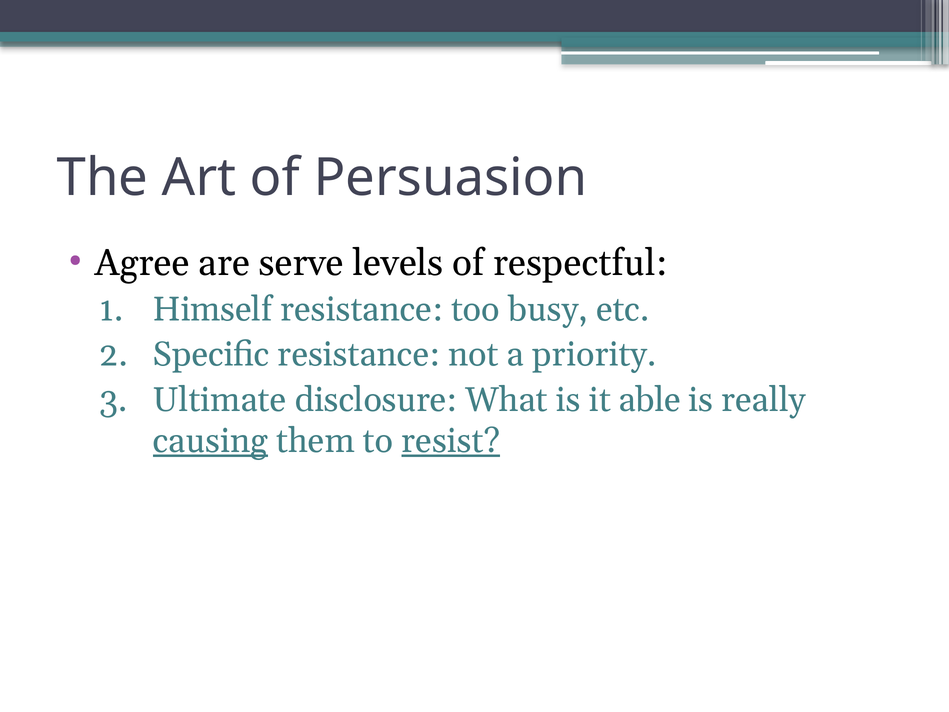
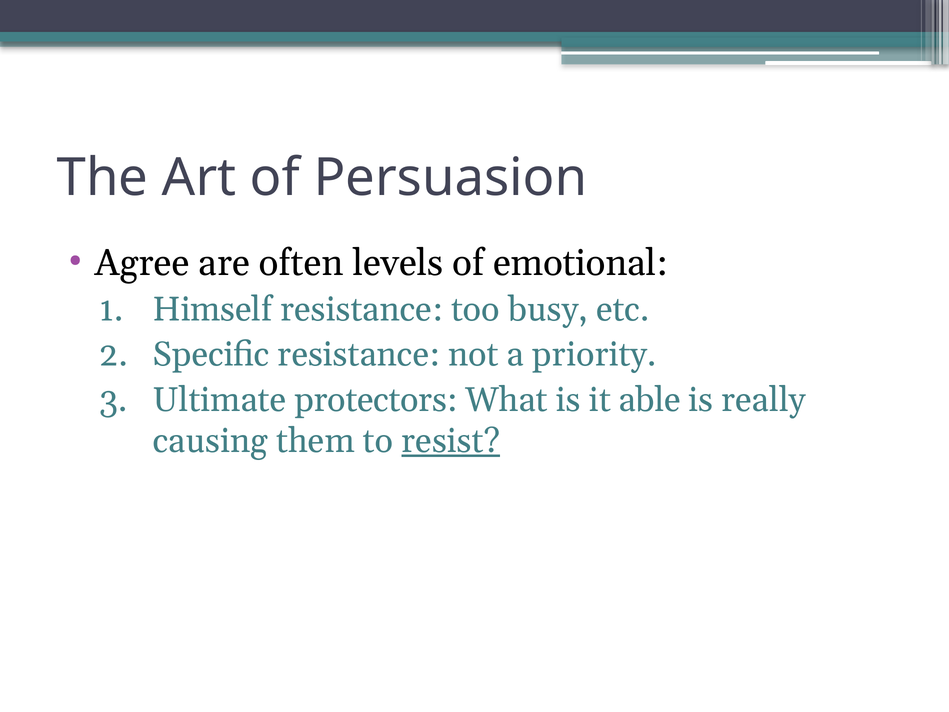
serve: serve -> often (301, 263)
respectful: respectful -> emotional (580, 263)
disclosure: disclosure -> protectors (376, 400)
causing underline: present -> none (210, 441)
